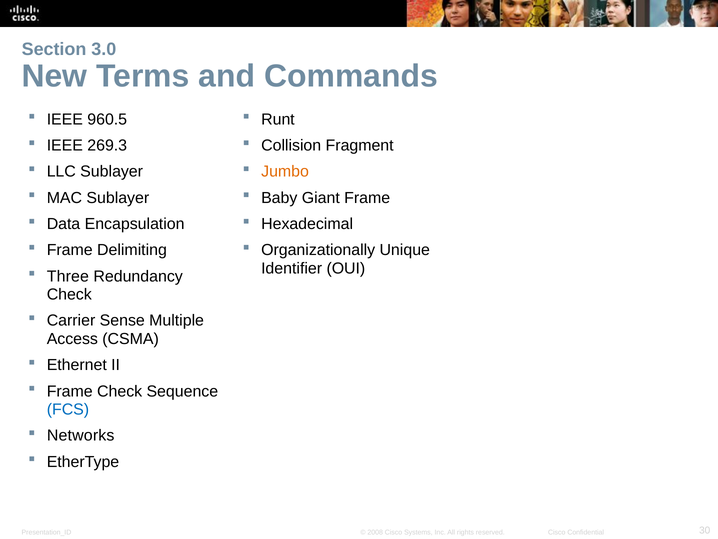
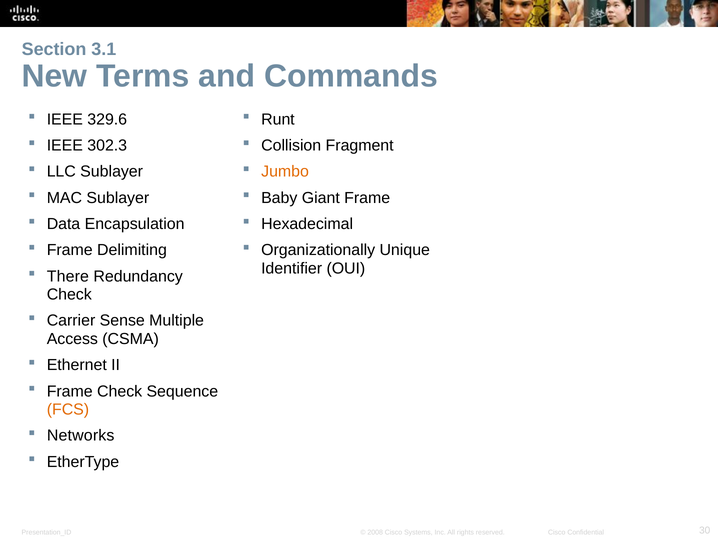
3.0: 3.0 -> 3.1 (104, 49)
960.5: 960.5 -> 329.6 (107, 119)
269.3: 269.3 -> 302.3 (107, 145)
Three: Three -> There (68, 276)
FCS colour: blue -> orange (68, 409)
